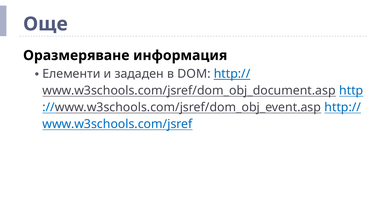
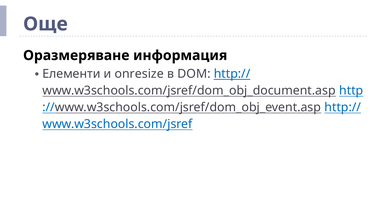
зададен: зададен -> onresize (139, 74)
